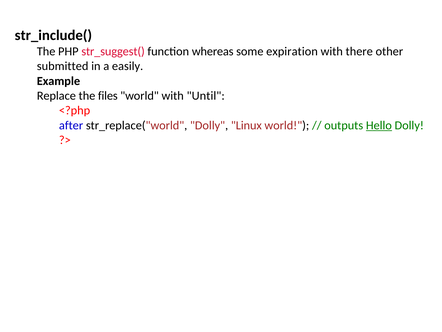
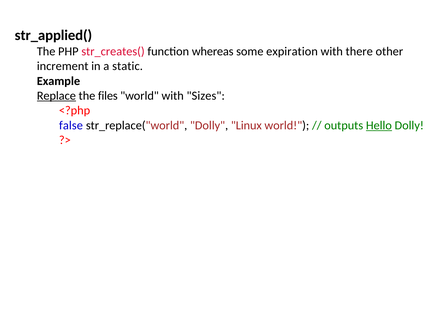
str_include(: str_include( -> str_applied( (53, 35)
str_suggest(: str_suggest( -> str_creates( (113, 51)
submitted: submitted -> increment (63, 66)
easily: easily -> static (128, 66)
Replace underline: none -> present (56, 96)
Until: Until -> Sizes (206, 96)
after: after -> false (71, 125)
